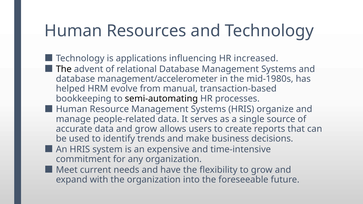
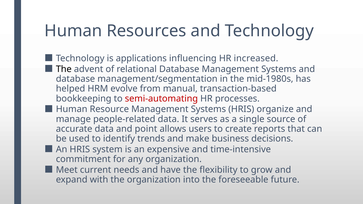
management/accelerometer: management/accelerometer -> management/segmentation (157, 79)
semi-automating colour: black -> red (161, 99)
and grow: grow -> point (146, 129)
